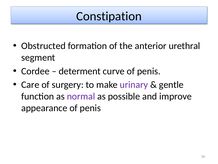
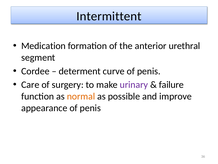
Constipation: Constipation -> Intermittent (109, 16)
Obstructed: Obstructed -> Medication (43, 46)
gentle: gentle -> failure (171, 85)
normal colour: purple -> orange (81, 96)
